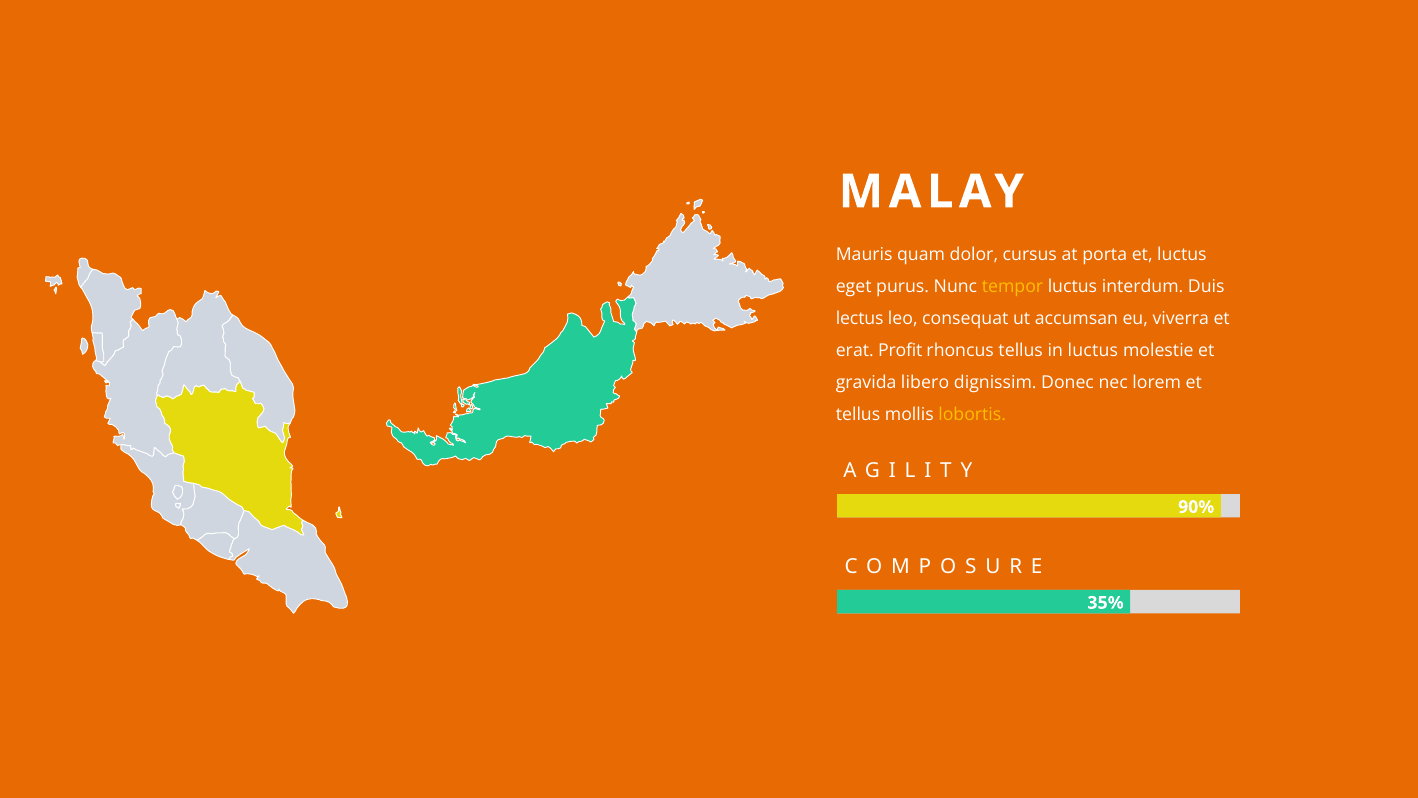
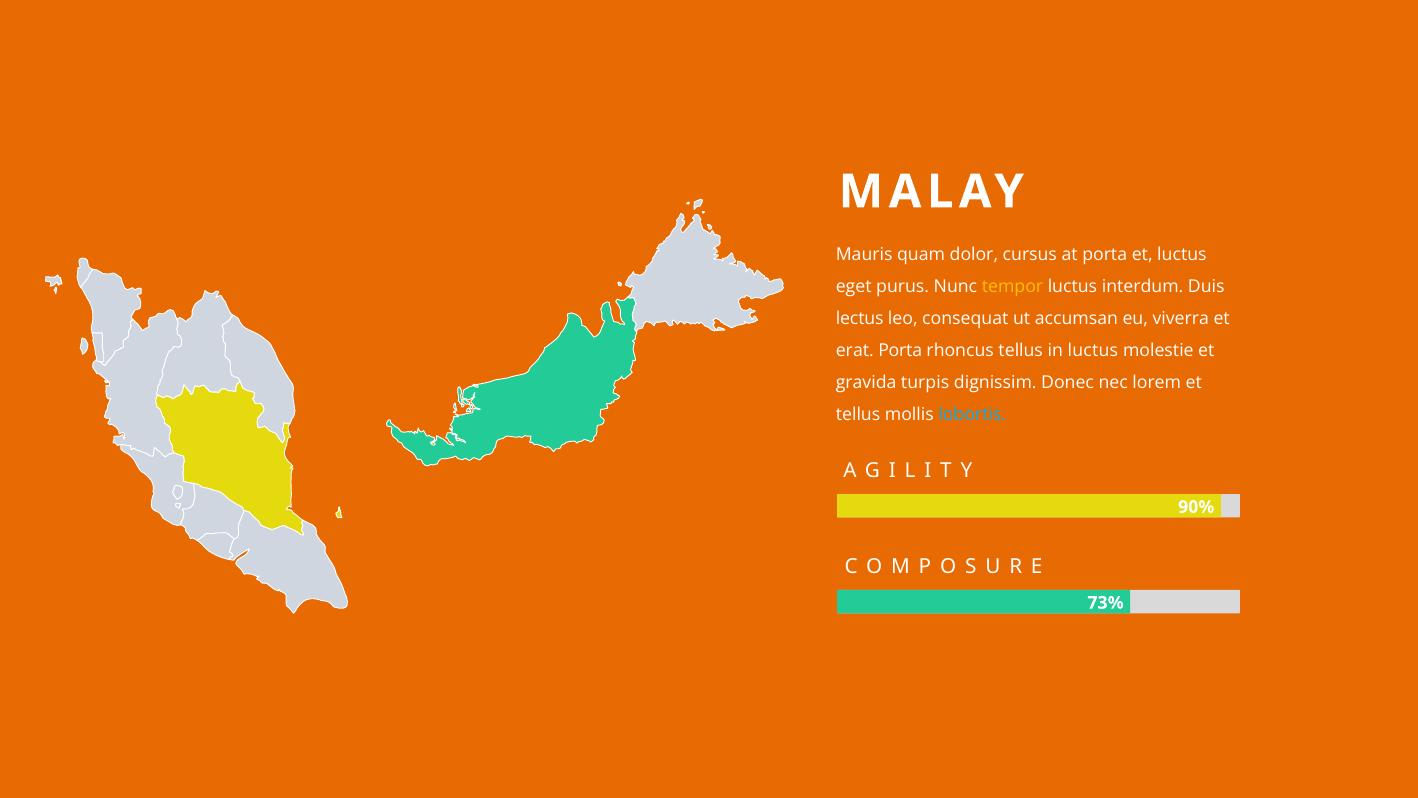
erat Profit: Profit -> Porta (900, 351)
libero: libero -> turpis (925, 383)
lobortis colour: yellow -> light blue (972, 414)
35%: 35% -> 73% (1106, 603)
